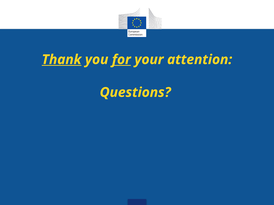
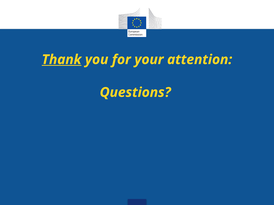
for underline: present -> none (121, 60)
